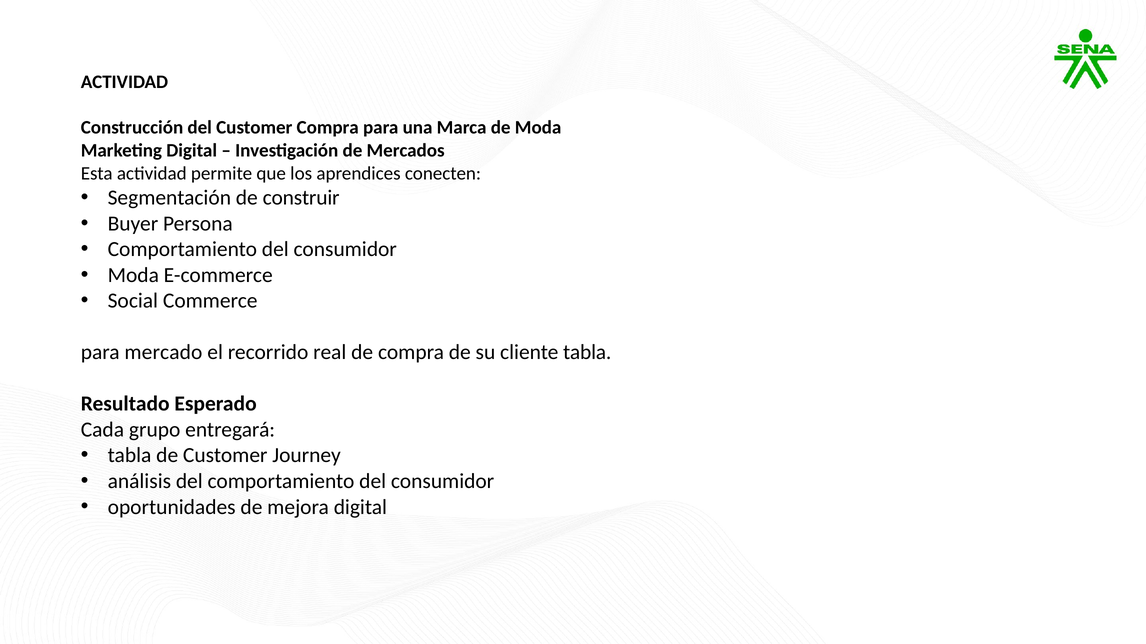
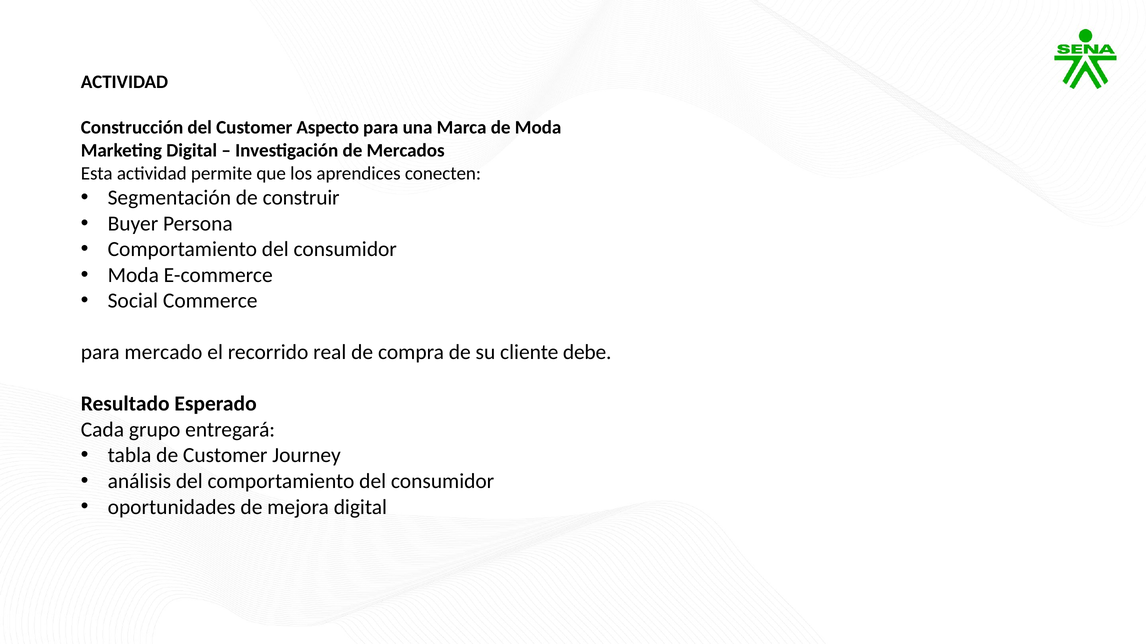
Customer Compra: Compra -> Aspecto (328, 128)
cliente tabla: tabla -> debe (587, 353)
